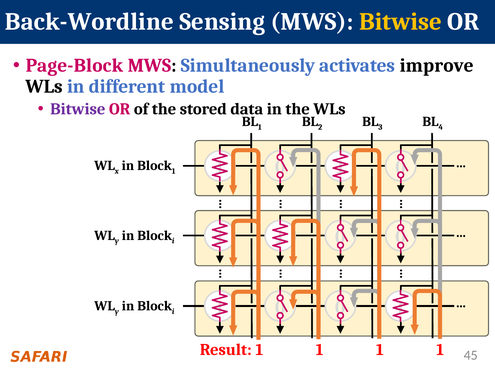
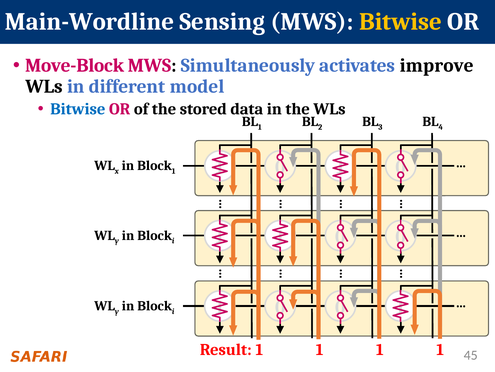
Back-Wordline: Back-Wordline -> Main-Wordline (89, 22)
Page-Block: Page-Block -> Move-Block (75, 65)
Bitwise colour: purple -> blue (78, 109)
